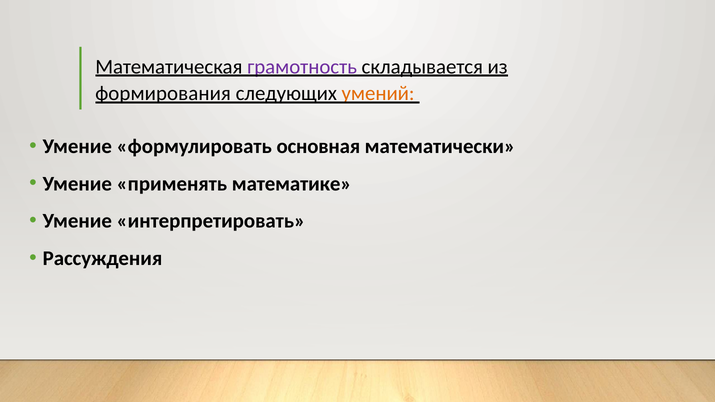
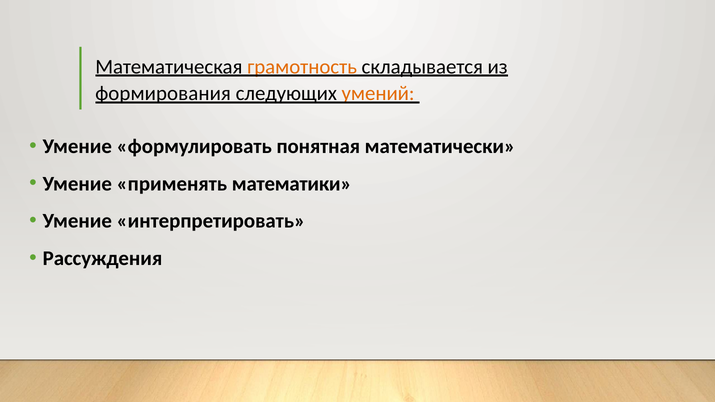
грамотность colour: purple -> orange (302, 67)
основная: основная -> понятная (318, 146)
математике: математике -> математики (292, 184)
